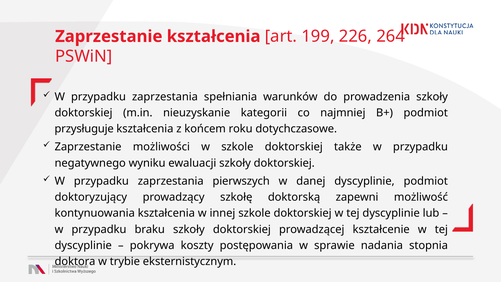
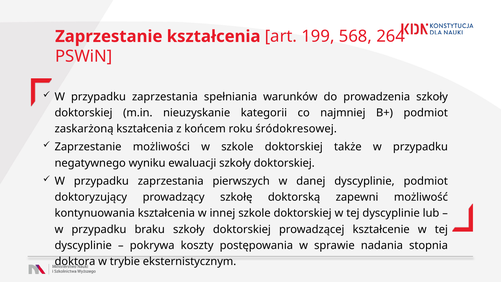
226: 226 -> 568 (355, 36)
przysługuje: przysługuje -> zaskarżoną (84, 129)
dotychczasowe: dotychczasowe -> śródokresowej (296, 129)
